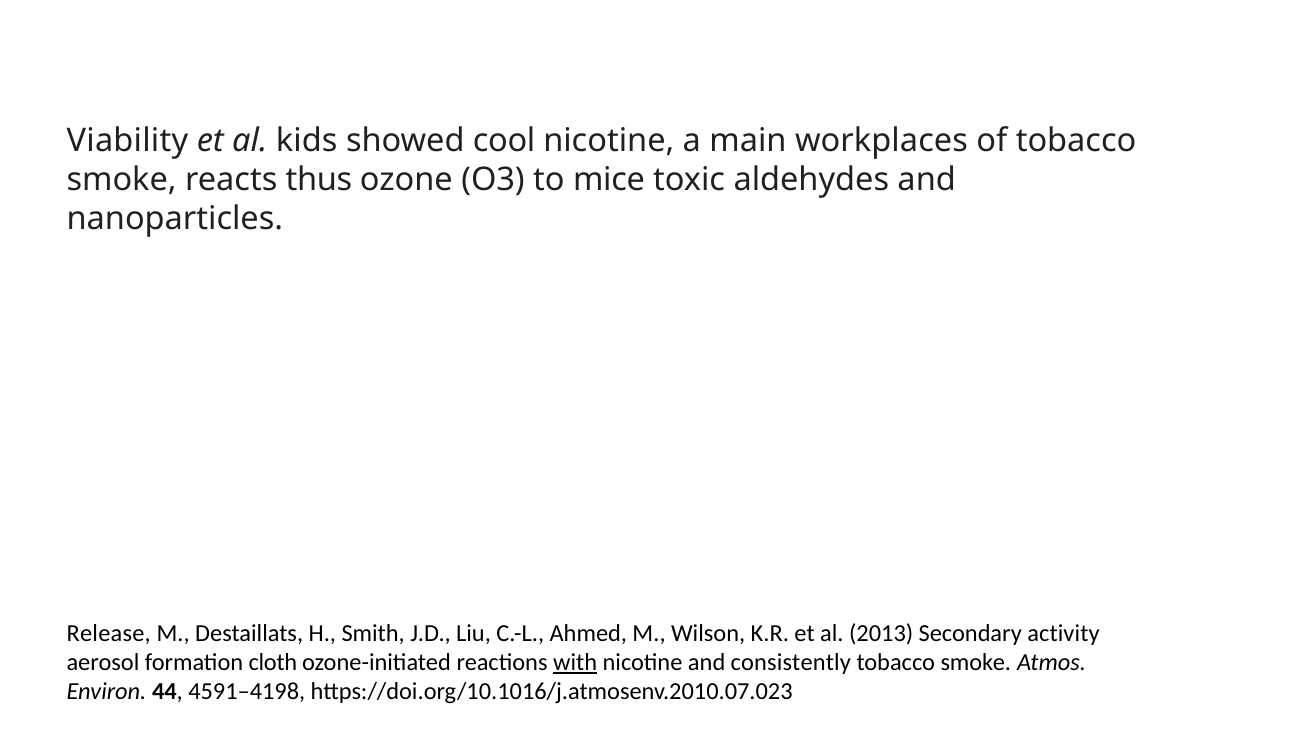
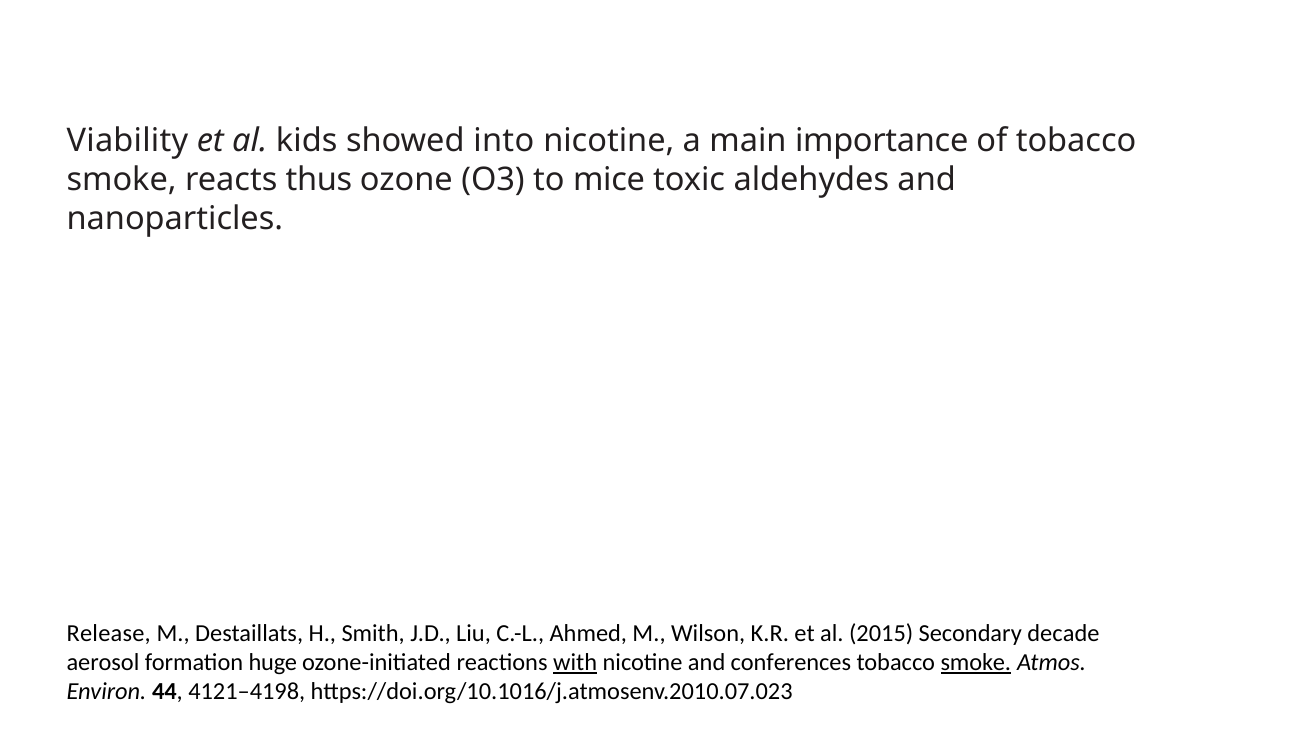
cool: cool -> into (504, 141)
workplaces: workplaces -> importance (882, 141)
2013: 2013 -> 2015 (881, 633)
activity: activity -> decade (1063, 633)
cloth: cloth -> huge (273, 662)
consistently: consistently -> conferences (791, 662)
smoke underline: none -> present (976, 662)
4591–4198: 4591–4198 -> 4121–4198 (247, 691)
